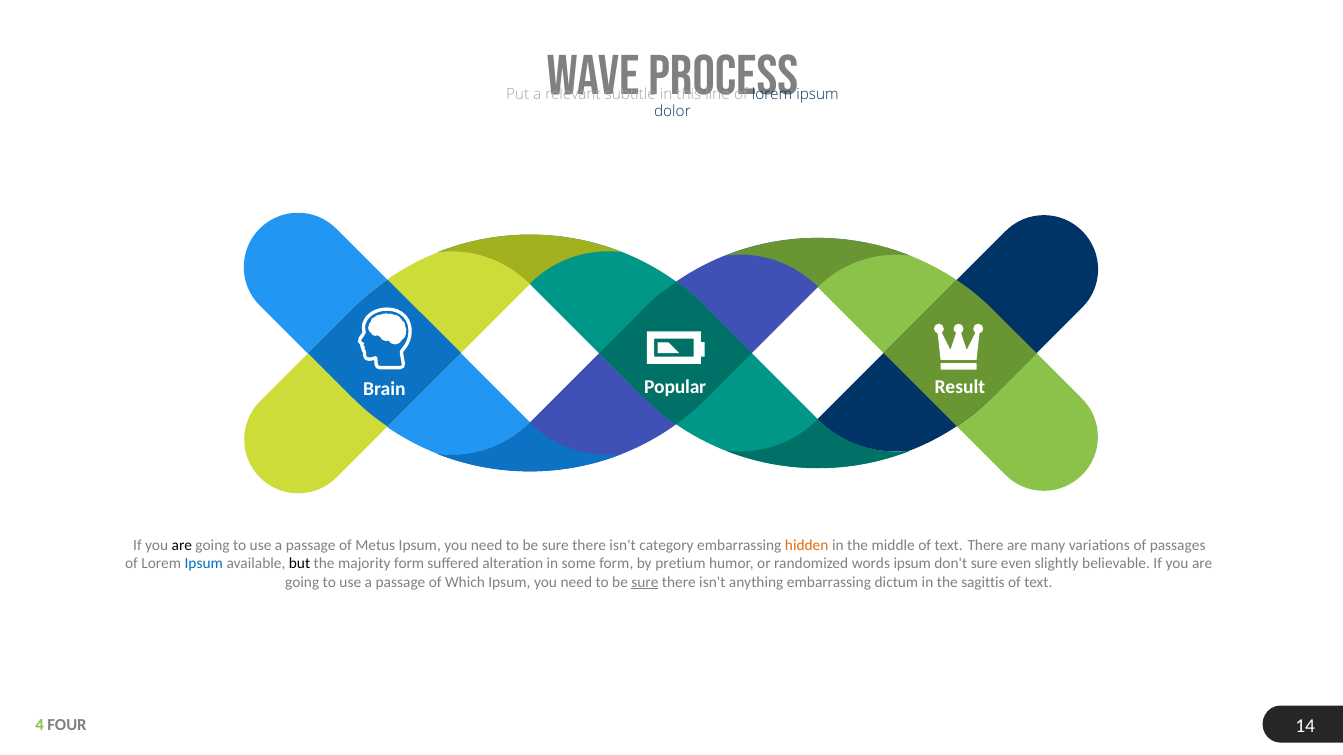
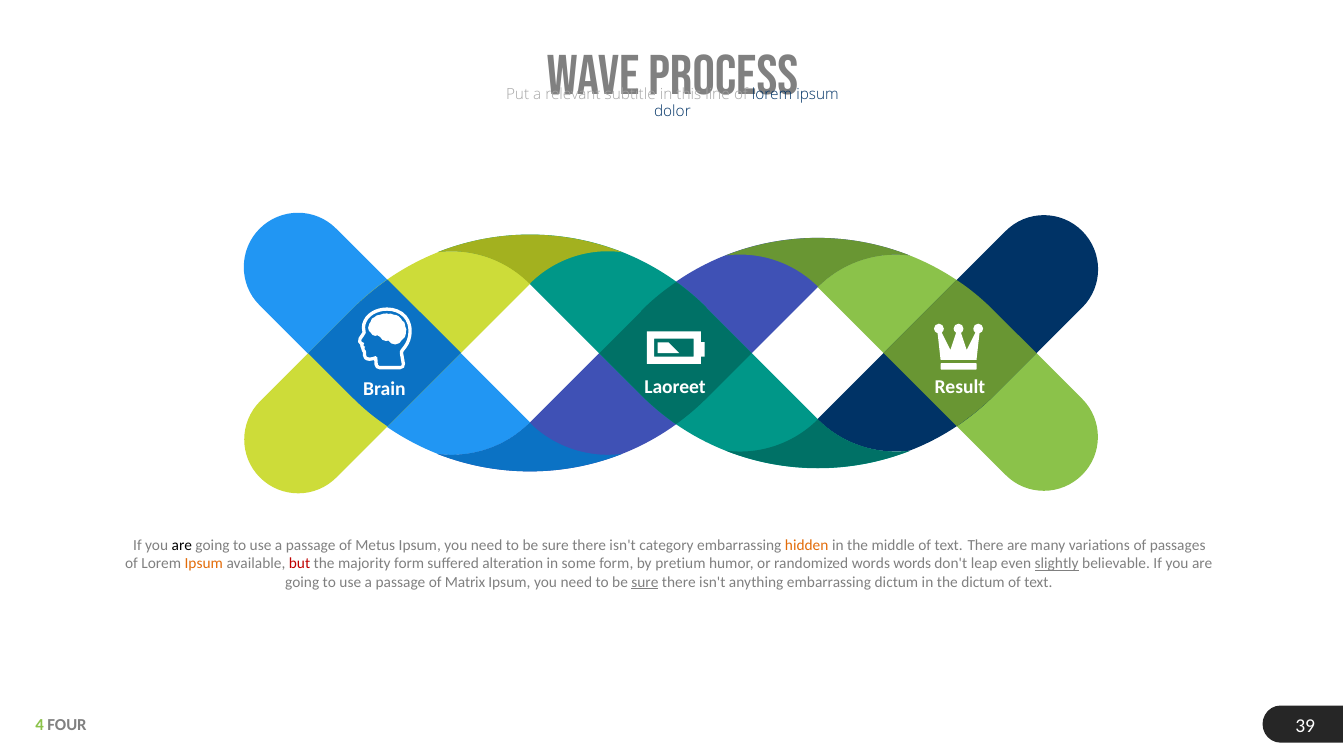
Popular: Popular -> Laoreet (675, 387)
Ipsum colour: blue -> orange (204, 564)
but colour: black -> red (300, 564)
words ipsum: ipsum -> words (912, 564)
don't sure: sure -> leap (984, 564)
slightly underline: none -> present (1057, 564)
Which: Which -> Matrix (465, 583)
the sagittis: sagittis -> dictum (983, 583)
14: 14 -> 39 (1305, 727)
